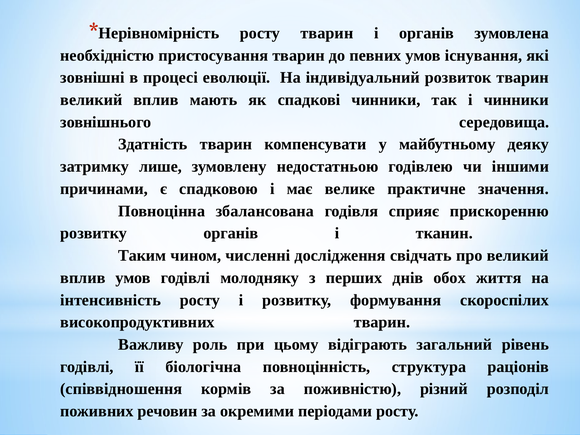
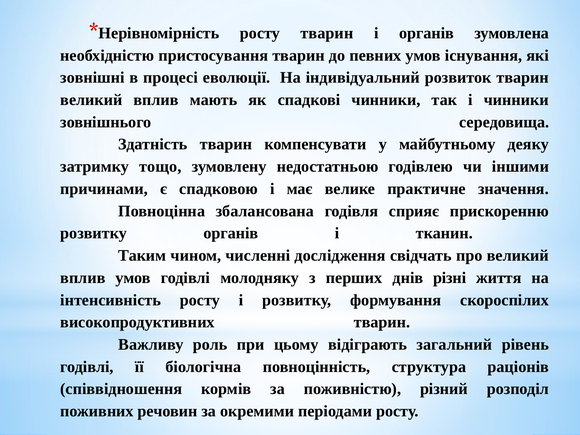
лише: лише -> тощо (160, 167)
обох: обох -> різні (450, 278)
